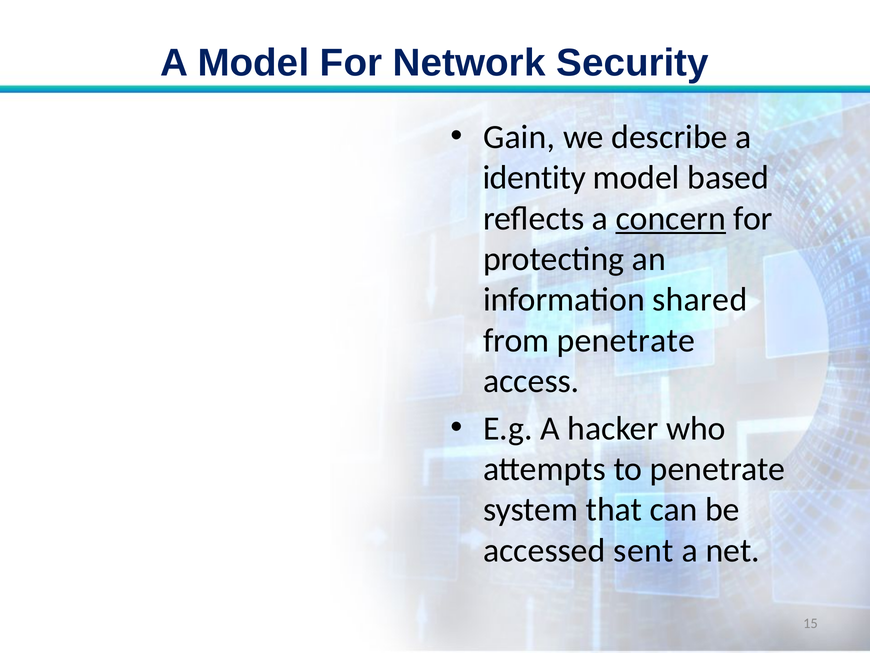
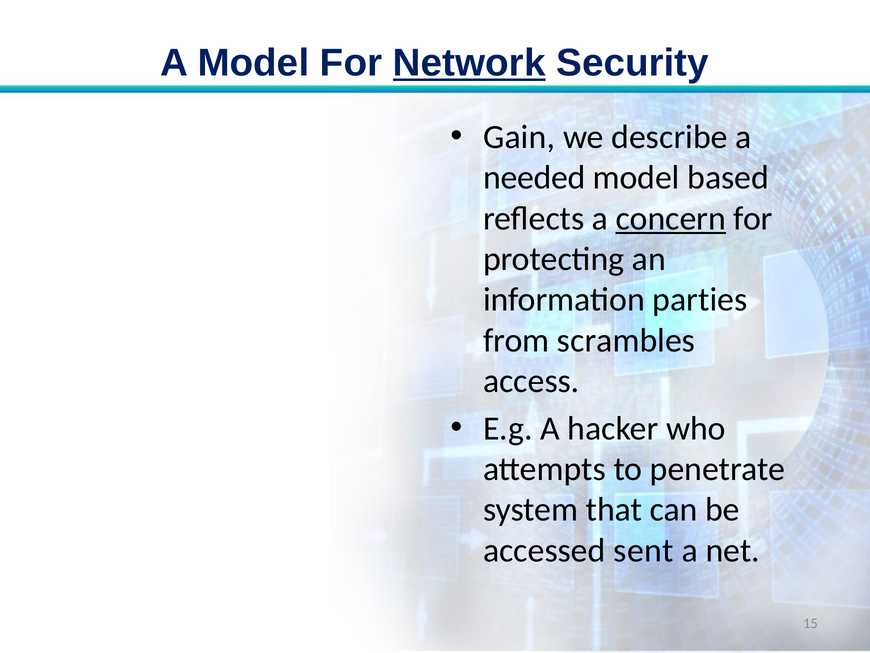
Network underline: none -> present (469, 63)
identity: identity -> needed (534, 178)
shared: shared -> parties (700, 299)
from penetrate: penetrate -> scrambles (626, 340)
